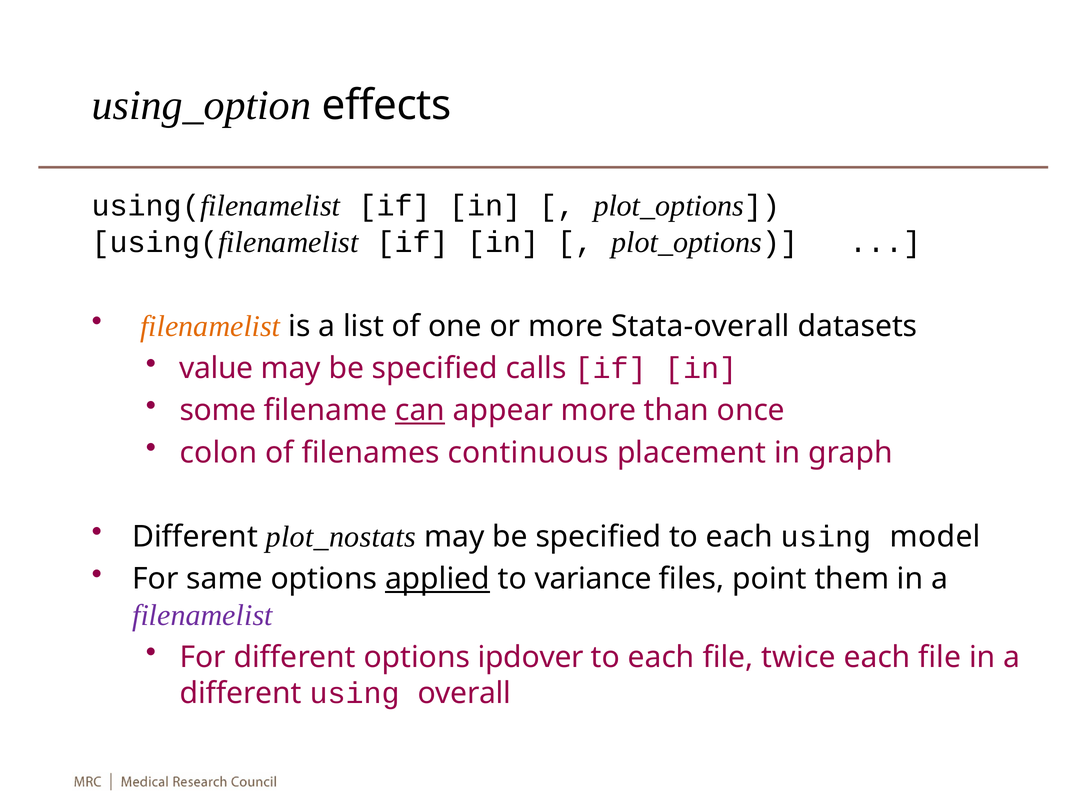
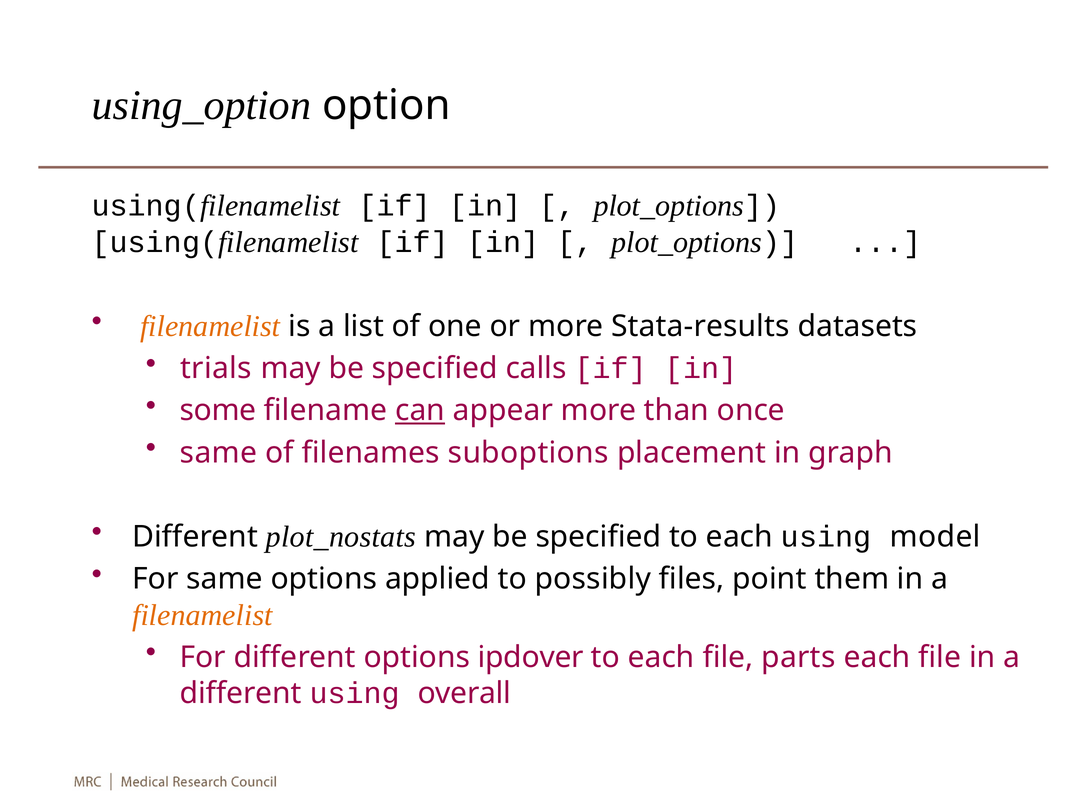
effects: effects -> option (386, 105)
Stata-overall: Stata-overall -> Stata-results (700, 326)
value: value -> trials (216, 368)
colon: colon -> same (218, 452)
continuous: continuous -> suboptions (528, 452)
applied underline: present -> none (437, 579)
variance: variance -> possibly (593, 579)
filenamelist colour: purple -> orange (202, 615)
twice: twice -> parts (798, 657)
